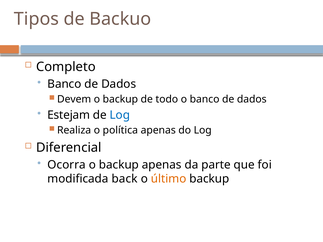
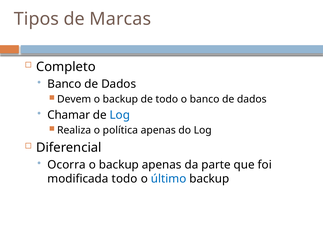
Backuo: Backuo -> Marcas (120, 19)
Estejam: Estejam -> Chamar (69, 115)
modificada back: back -> todo (125, 179)
último colour: orange -> blue (169, 179)
